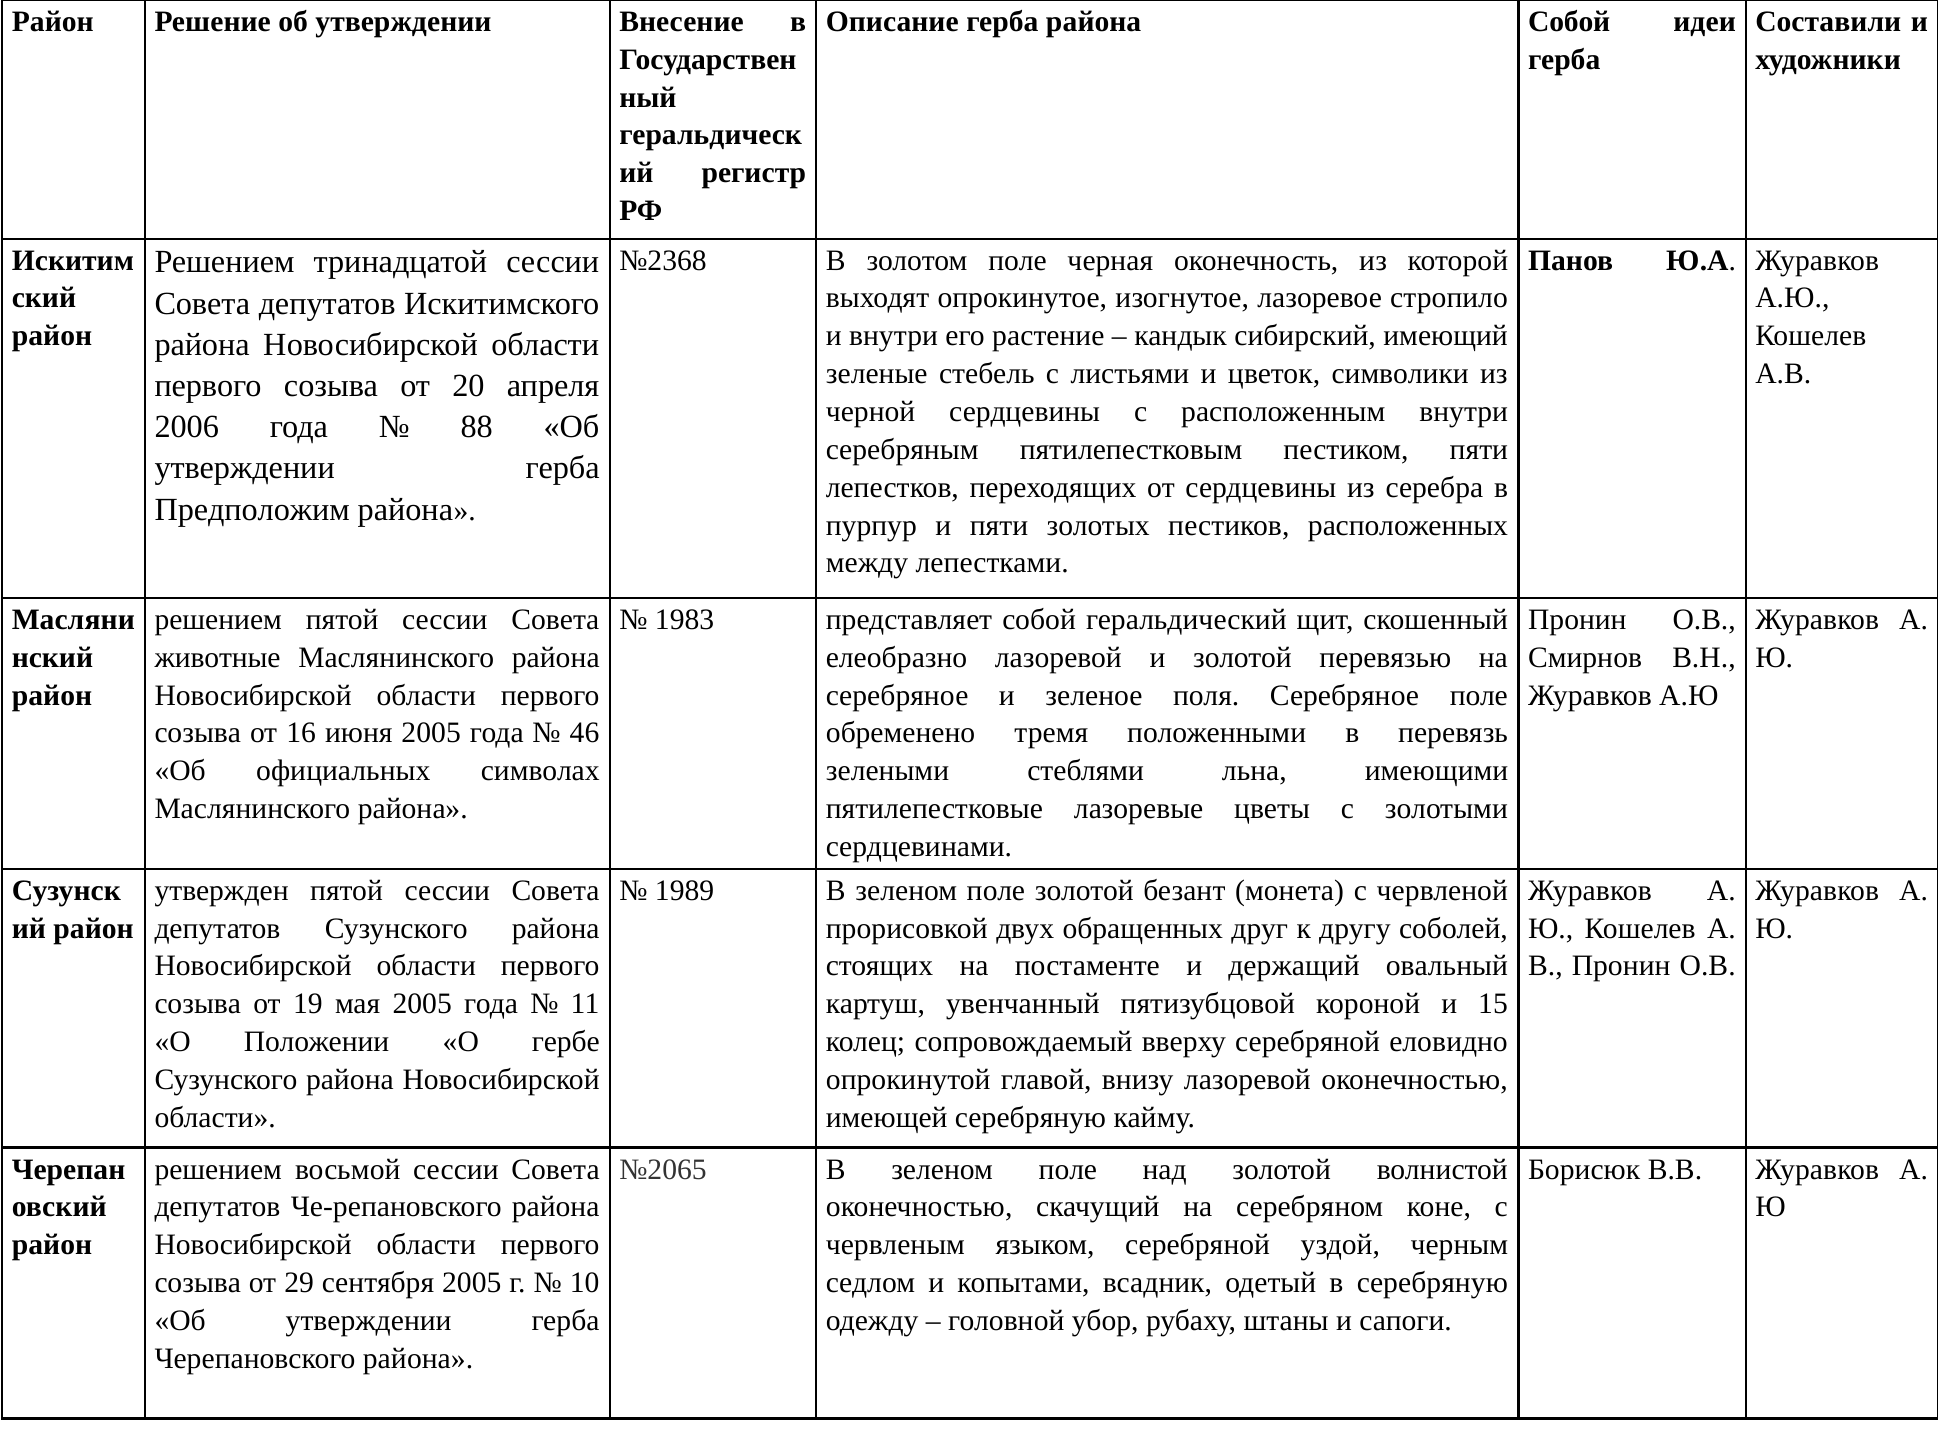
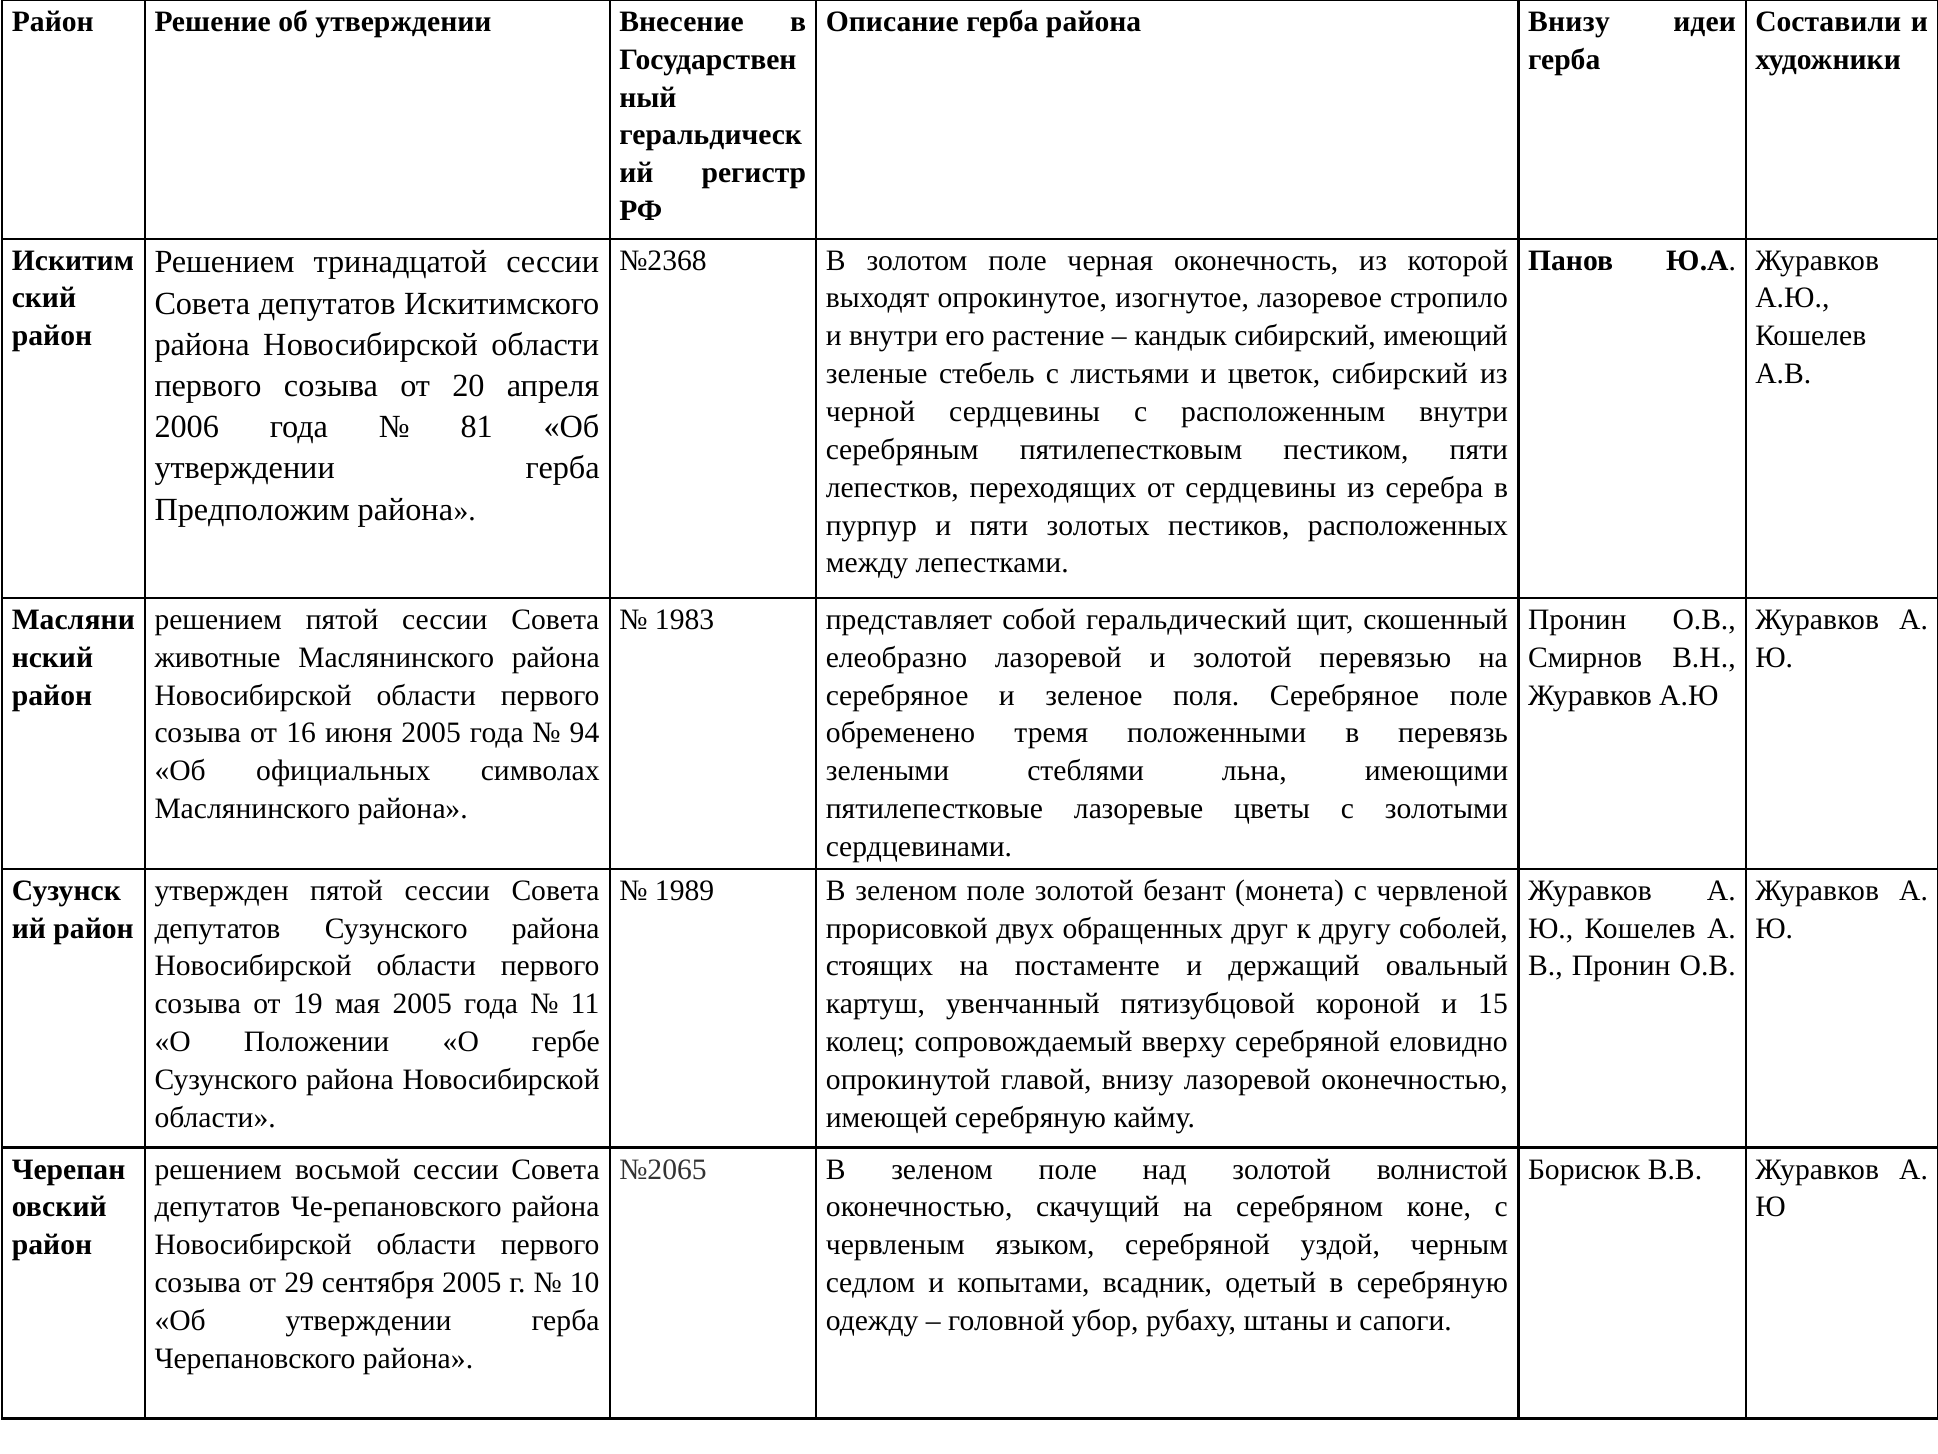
района Собой: Собой -> Внизу (1569, 22)
цветок символики: символики -> сибирский (1400, 374)
88: 88 -> 81 (477, 427)
46: 46 -> 94 (585, 733)
